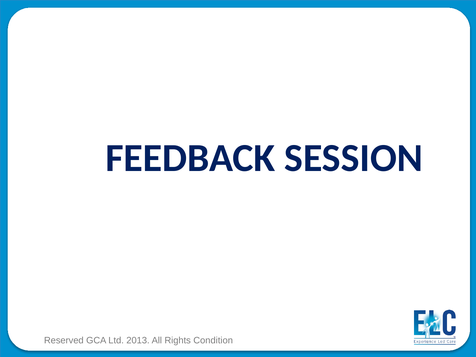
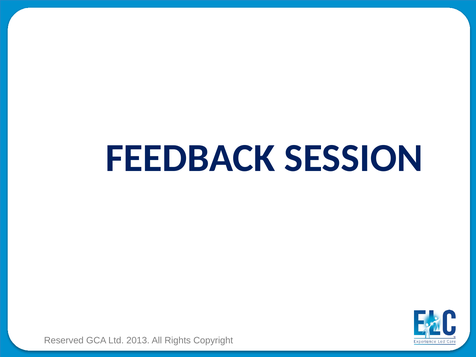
Condition: Condition -> Copyright (213, 341)
